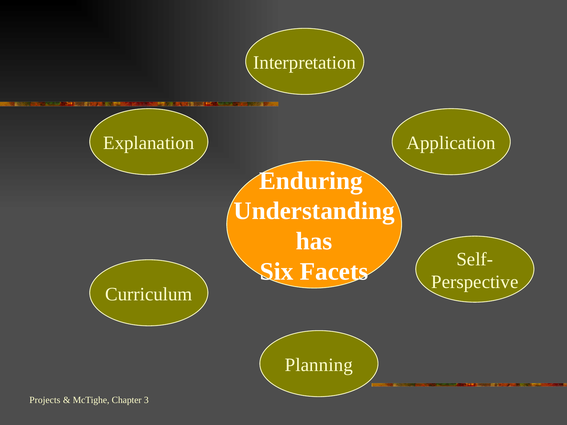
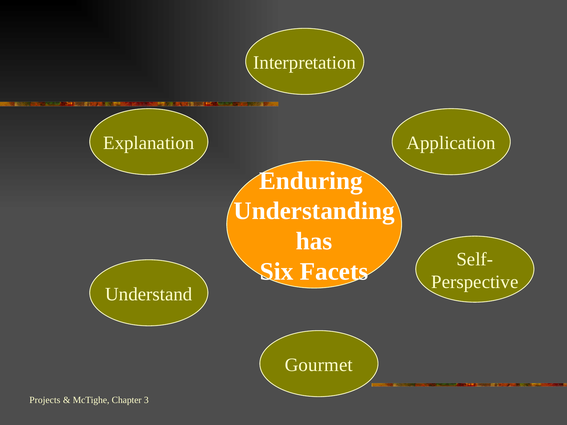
Curriculum: Curriculum -> Understand (149, 294)
Planning: Planning -> Gourmet (319, 365)
